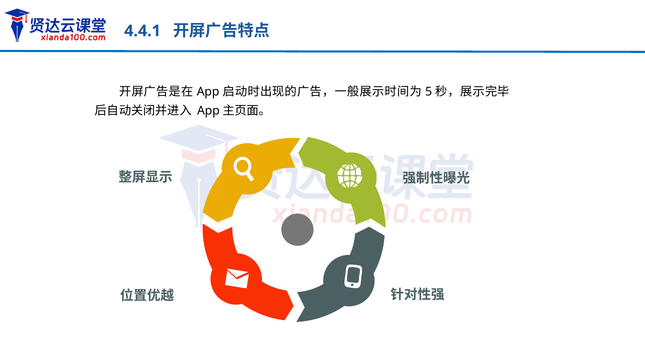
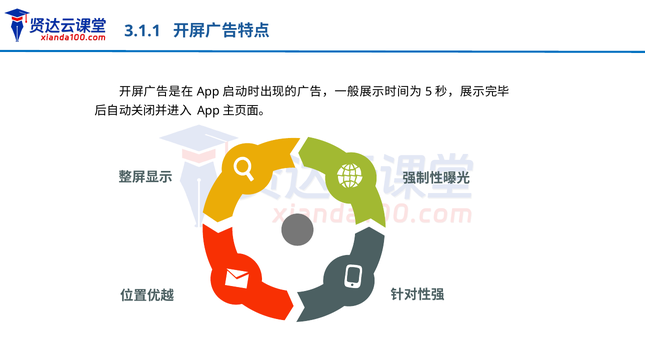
4.4.1: 4.4.1 -> 3.1.1 (143, 31)
